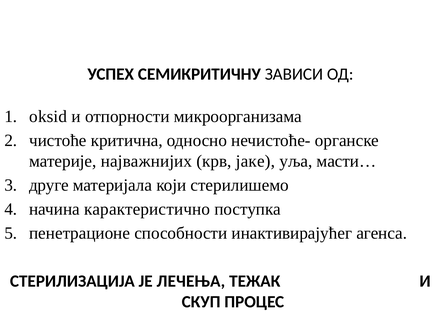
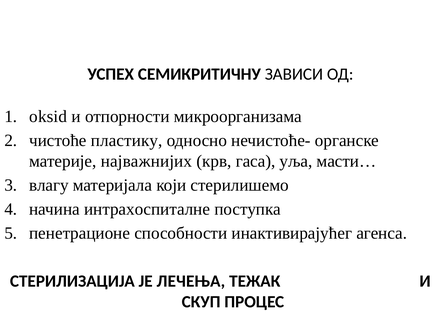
критична: критична -> пластику (127, 141)
јаке: јаке -> гаса (256, 161)
друге: друге -> влагу (49, 185)
карактеристично: карактеристично -> интрахоспиталне (147, 209)
